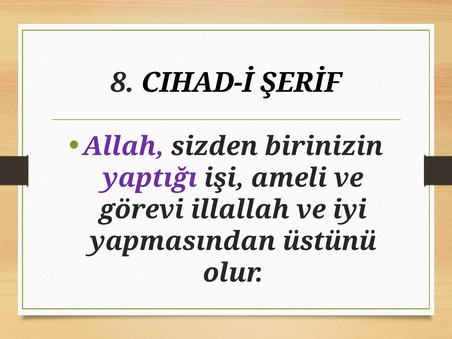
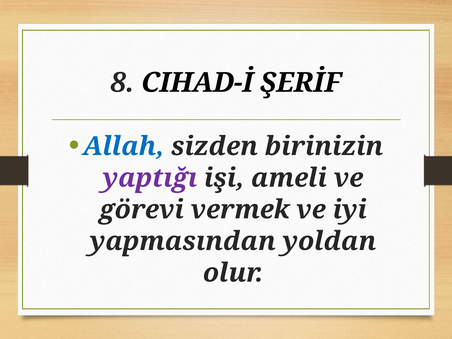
Allah colour: purple -> blue (123, 146)
illallah: illallah -> vermek (240, 210)
üstünü: üstünü -> yoldan (329, 241)
